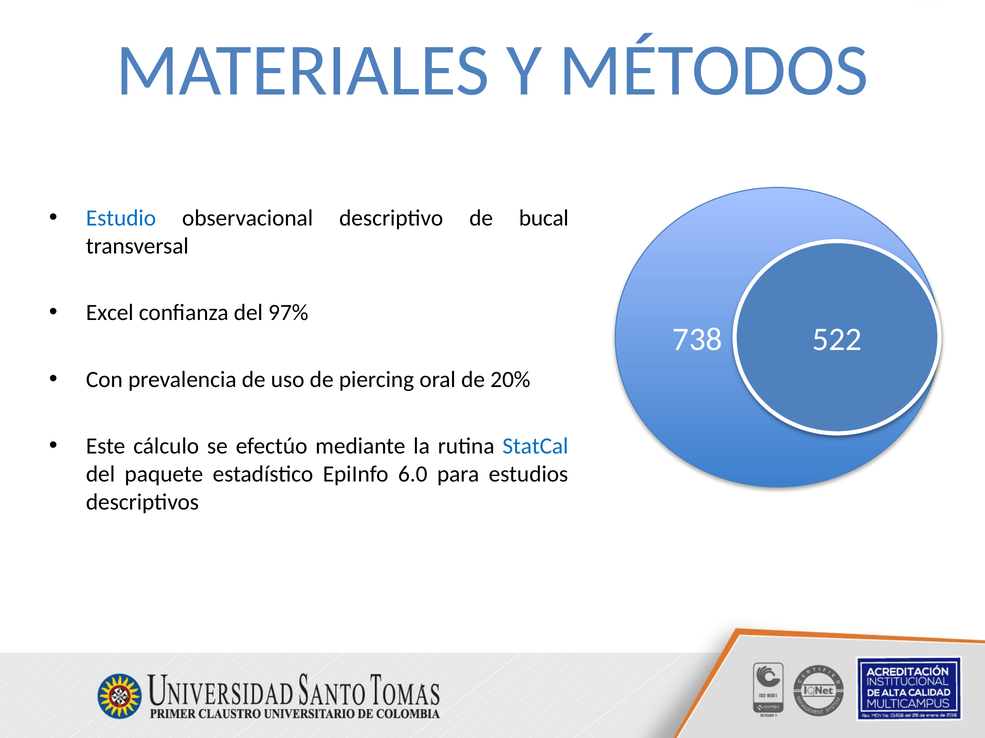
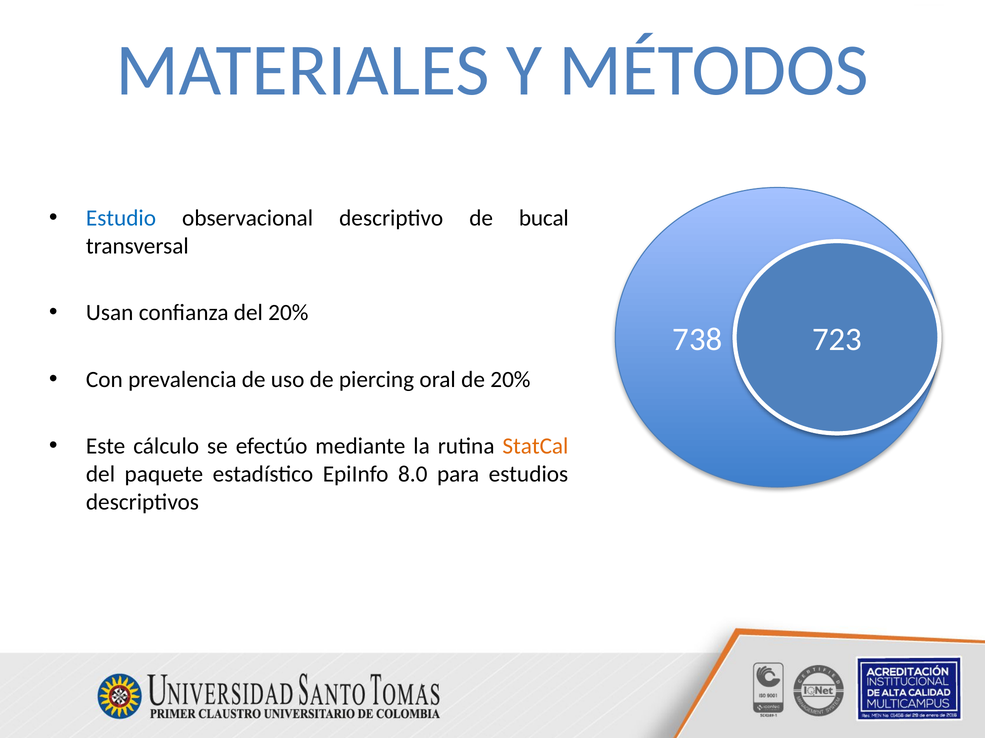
Excel: Excel -> Usan (110, 313)
del 97%: 97% -> 20% (288, 313)
522: 522 -> 723 (837, 340)
StatCal colour: blue -> orange (535, 447)
6.0: 6.0 -> 8.0 (413, 474)
